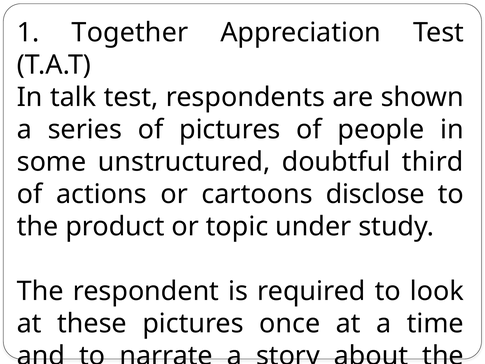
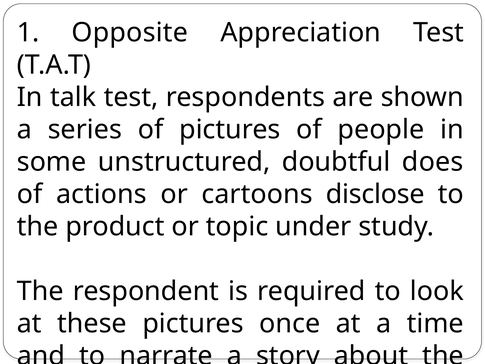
Together: Together -> Opposite (130, 33)
third: third -> does (433, 162)
